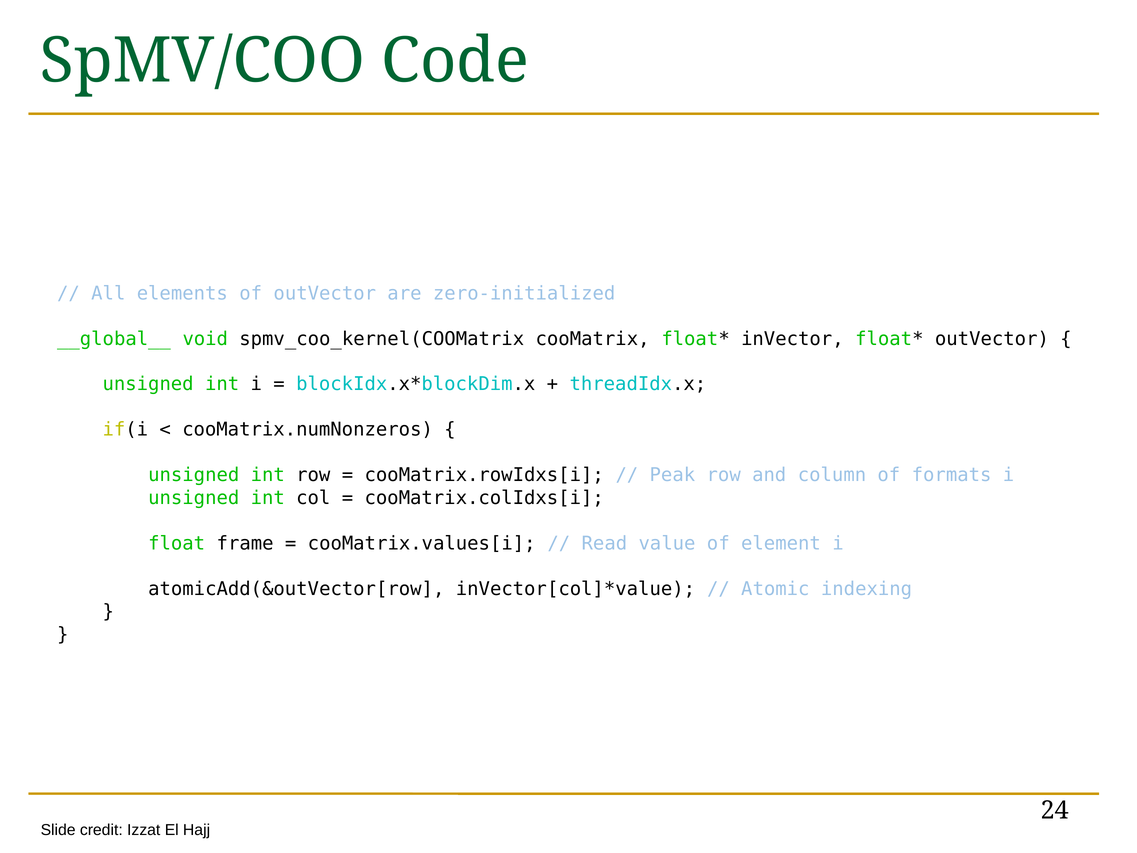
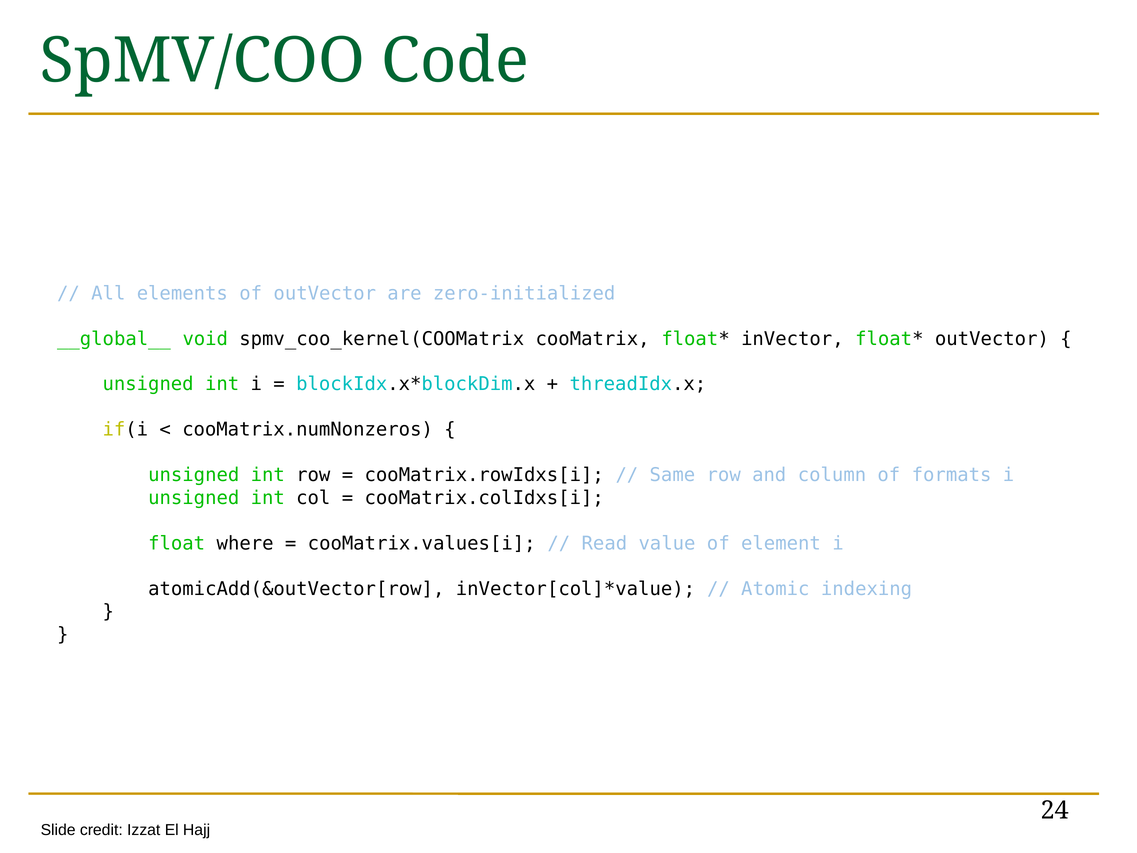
Peak: Peak -> Same (672, 475)
frame: frame -> where (245, 543)
